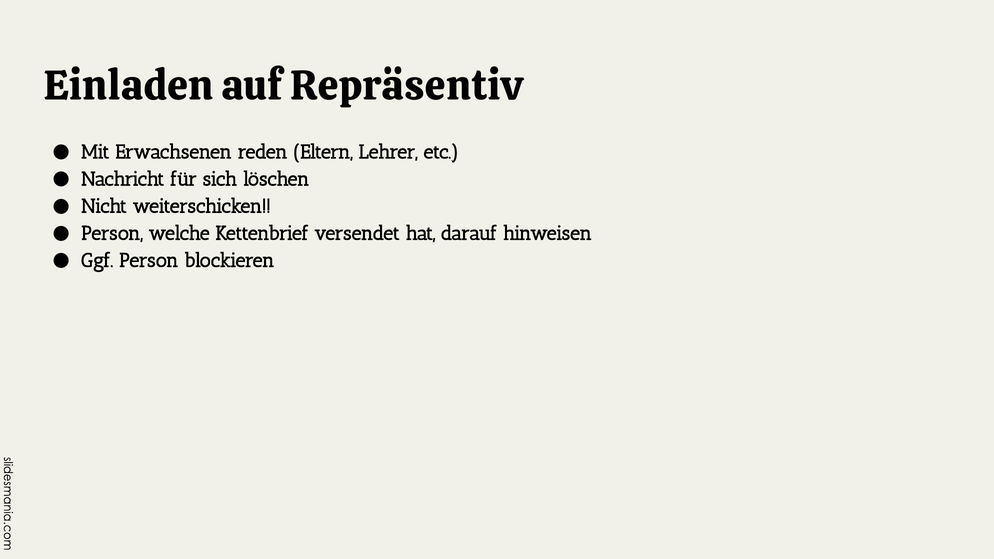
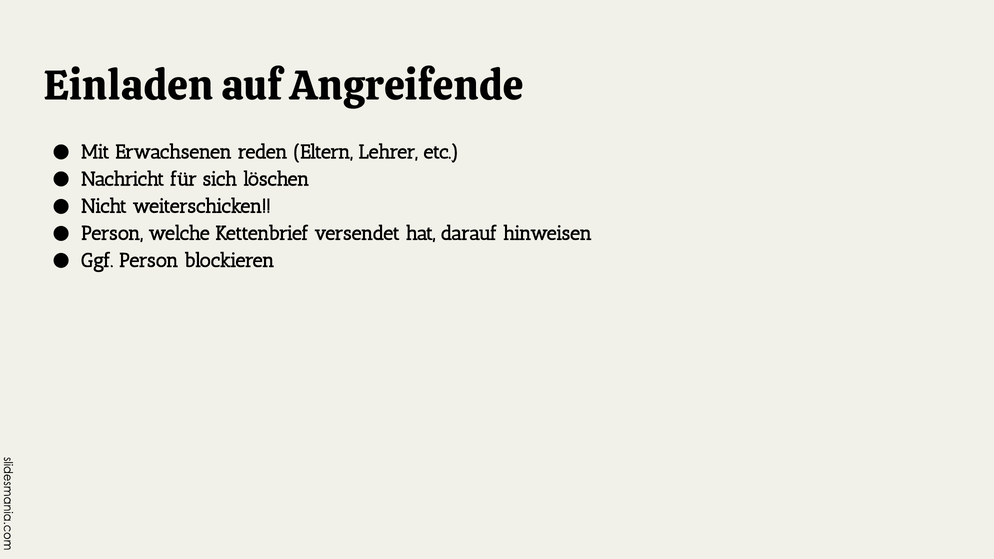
Repräsentiv: Repräsentiv -> Angreifende (407, 86)
